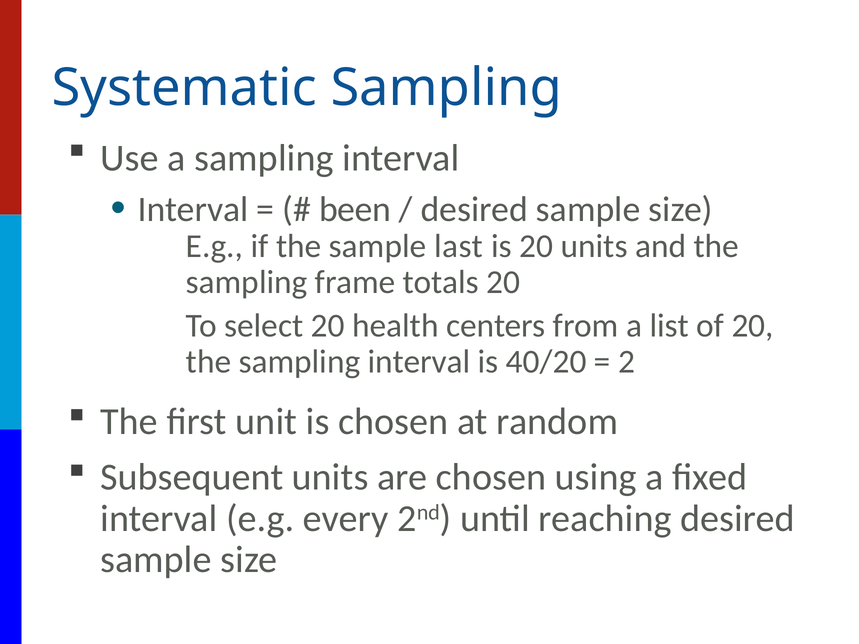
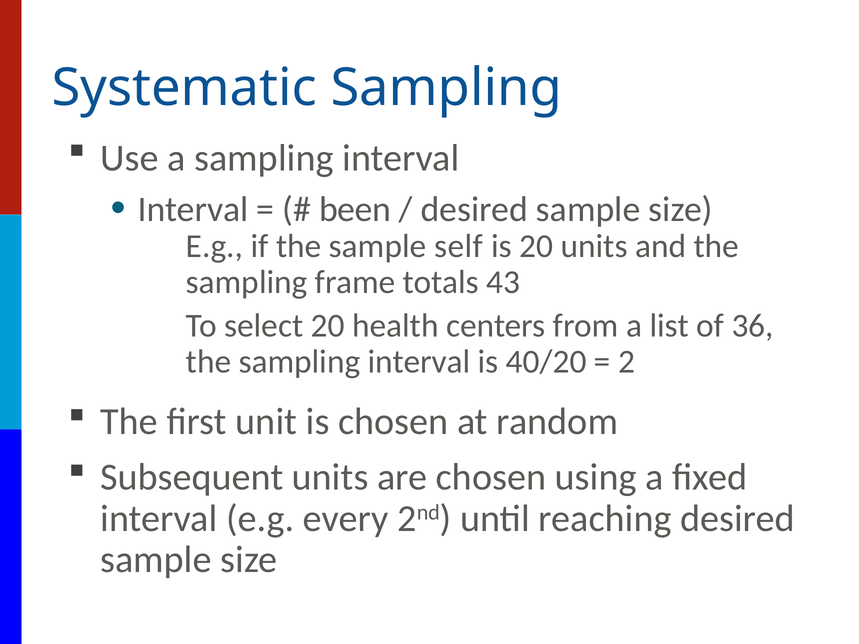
last: last -> self (459, 246)
totals 20: 20 -> 43 (503, 282)
of 20: 20 -> 36 (753, 326)
